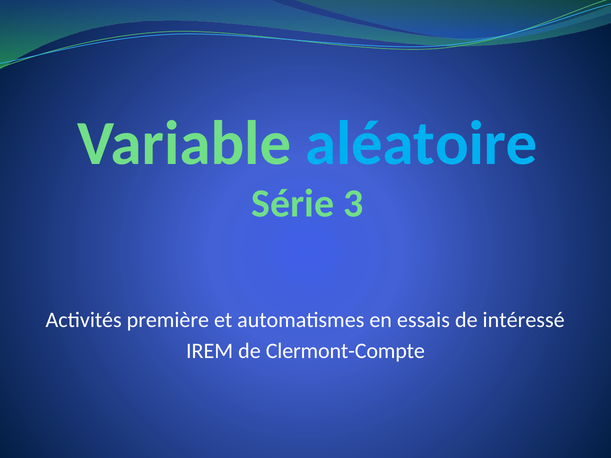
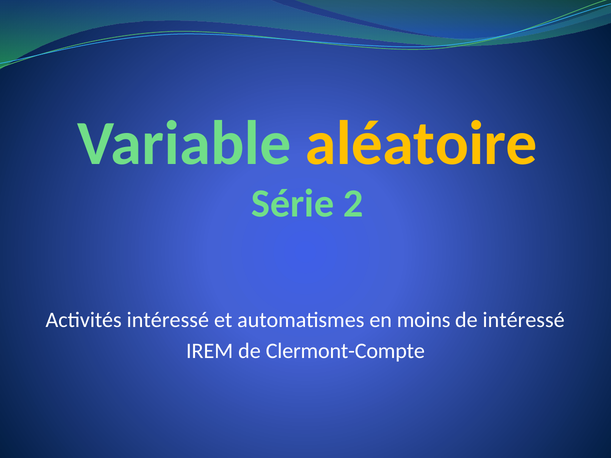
aléatoire colour: light blue -> yellow (421, 144)
3: 3 -> 2 (353, 204)
Activités première: première -> intéressé (168, 320)
essais: essais -> moins (424, 320)
